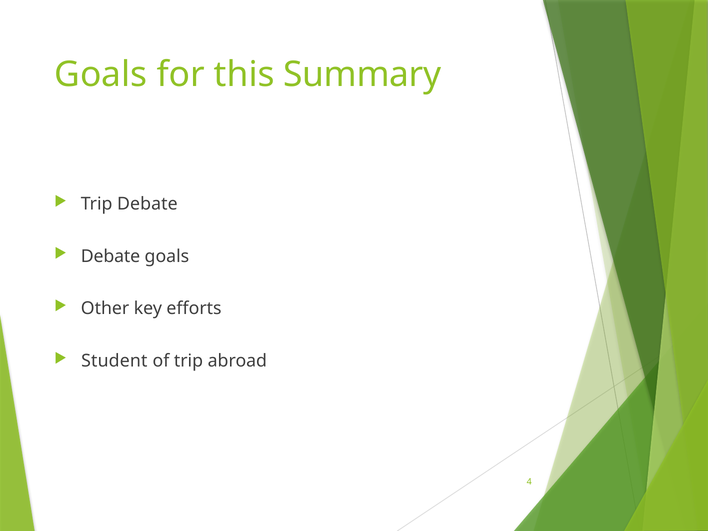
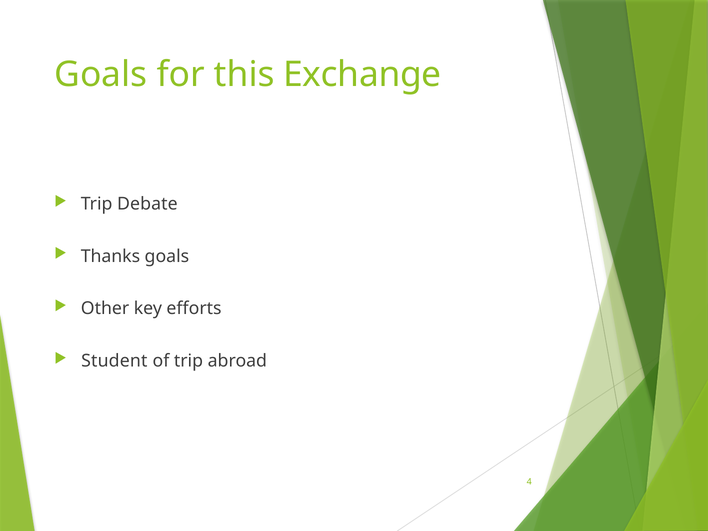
Summary: Summary -> Exchange (362, 74)
Debate: Debate -> Thanks (110, 256)
